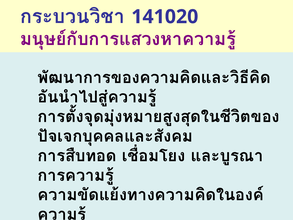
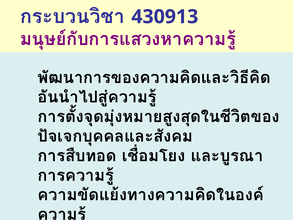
141020: 141020 -> 430913 (165, 17)
